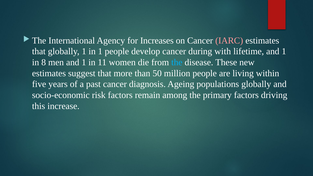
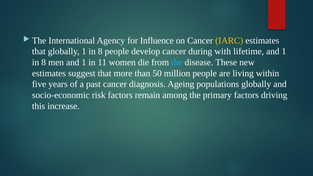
Increases: Increases -> Influence (157, 41)
IARC colour: pink -> yellow (229, 41)
globally 1 in 1: 1 -> 8 (100, 51)
